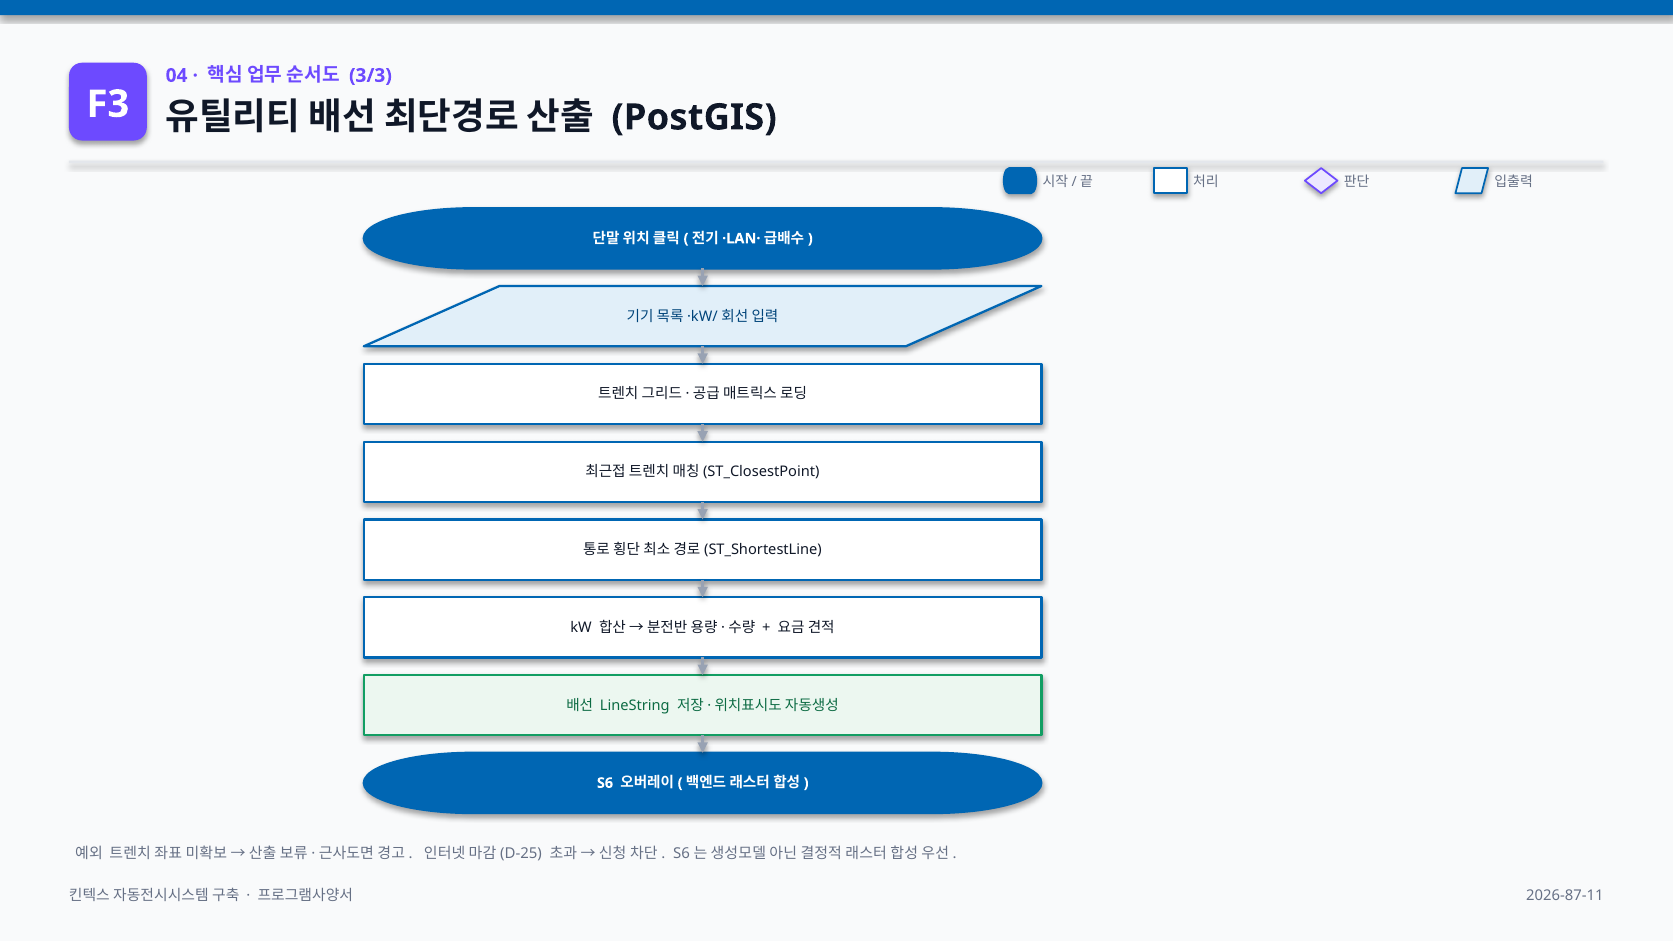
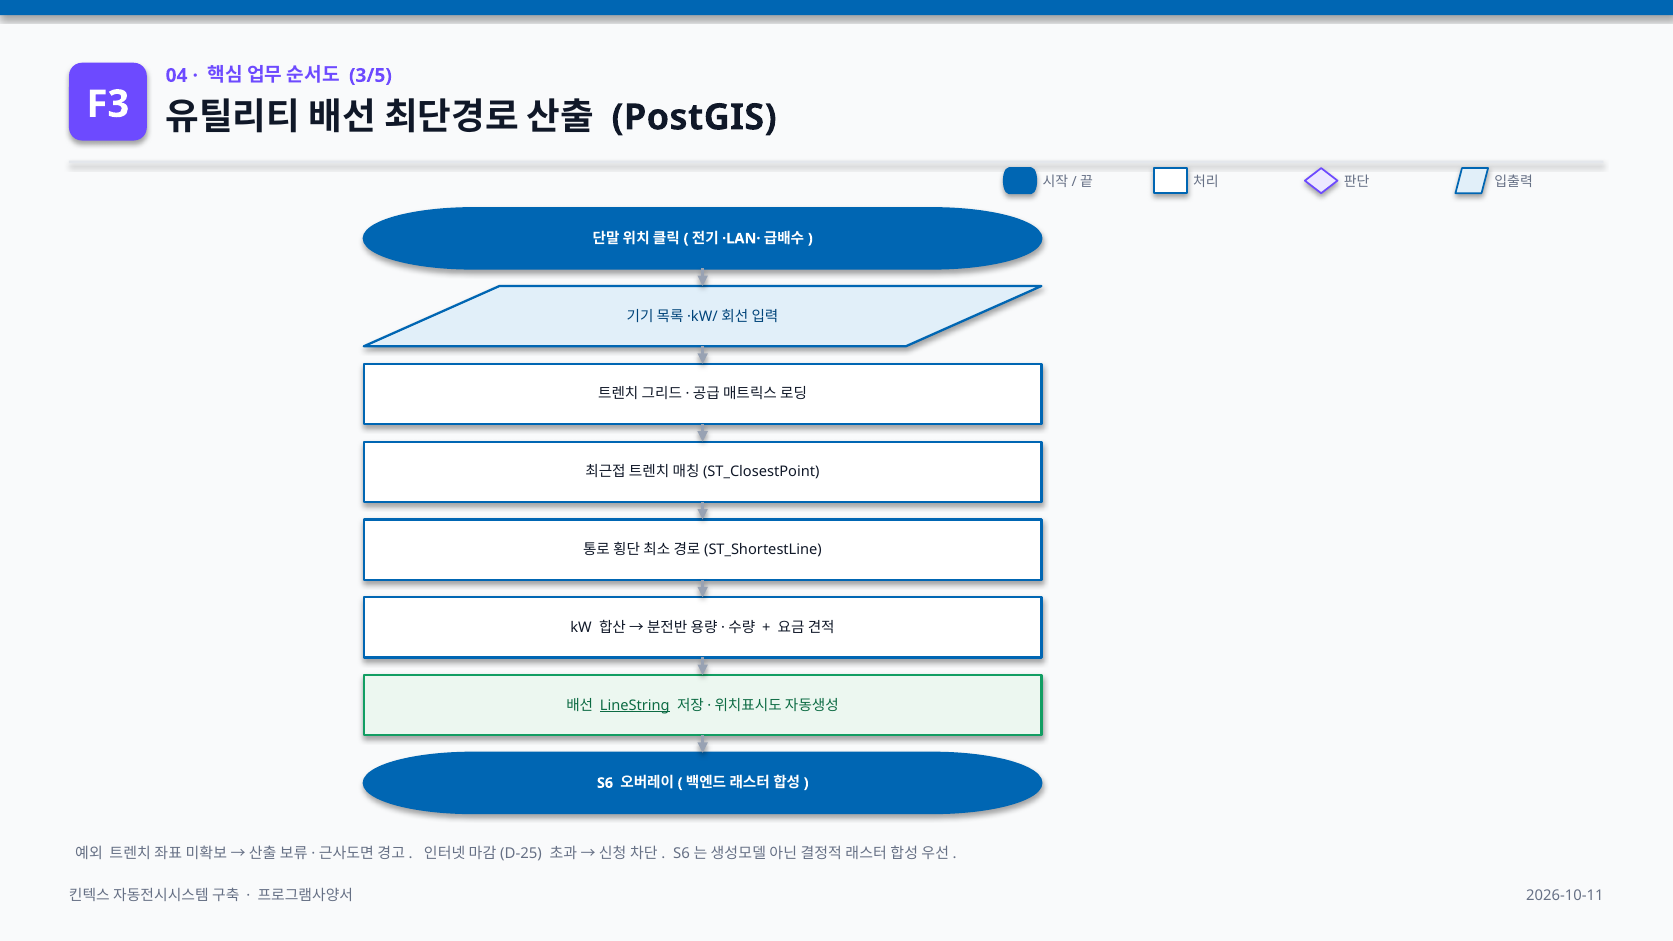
3/3: 3/3 -> 3/5 (370, 76)
LineString underline: none -> present (635, 705)
2026-87-11: 2026-87-11 -> 2026-10-11 (1565, 896)
